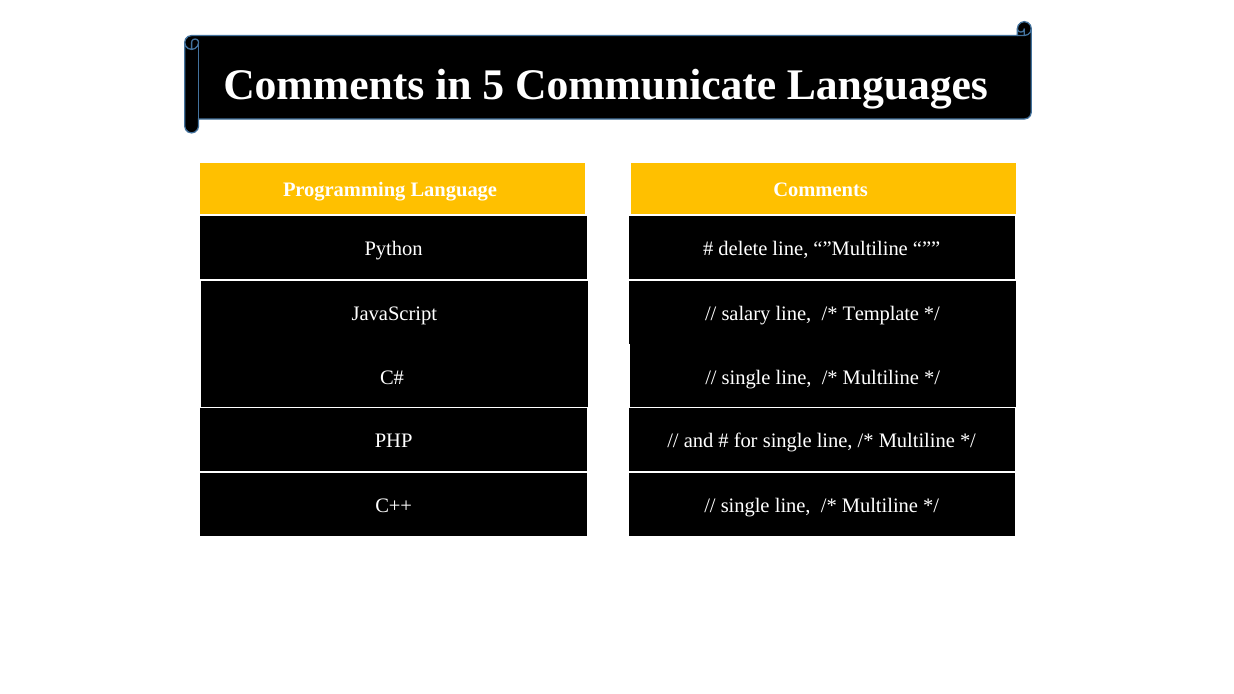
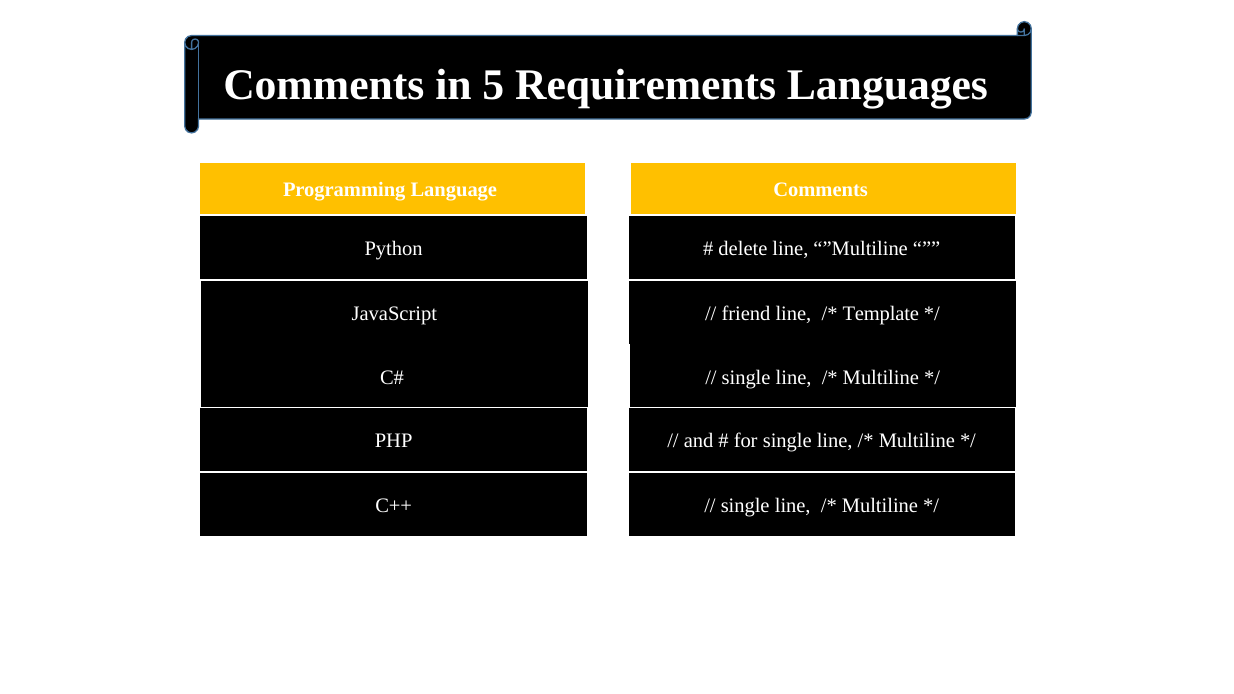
Communicate: Communicate -> Requirements (646, 86)
salary: salary -> friend (746, 314)
